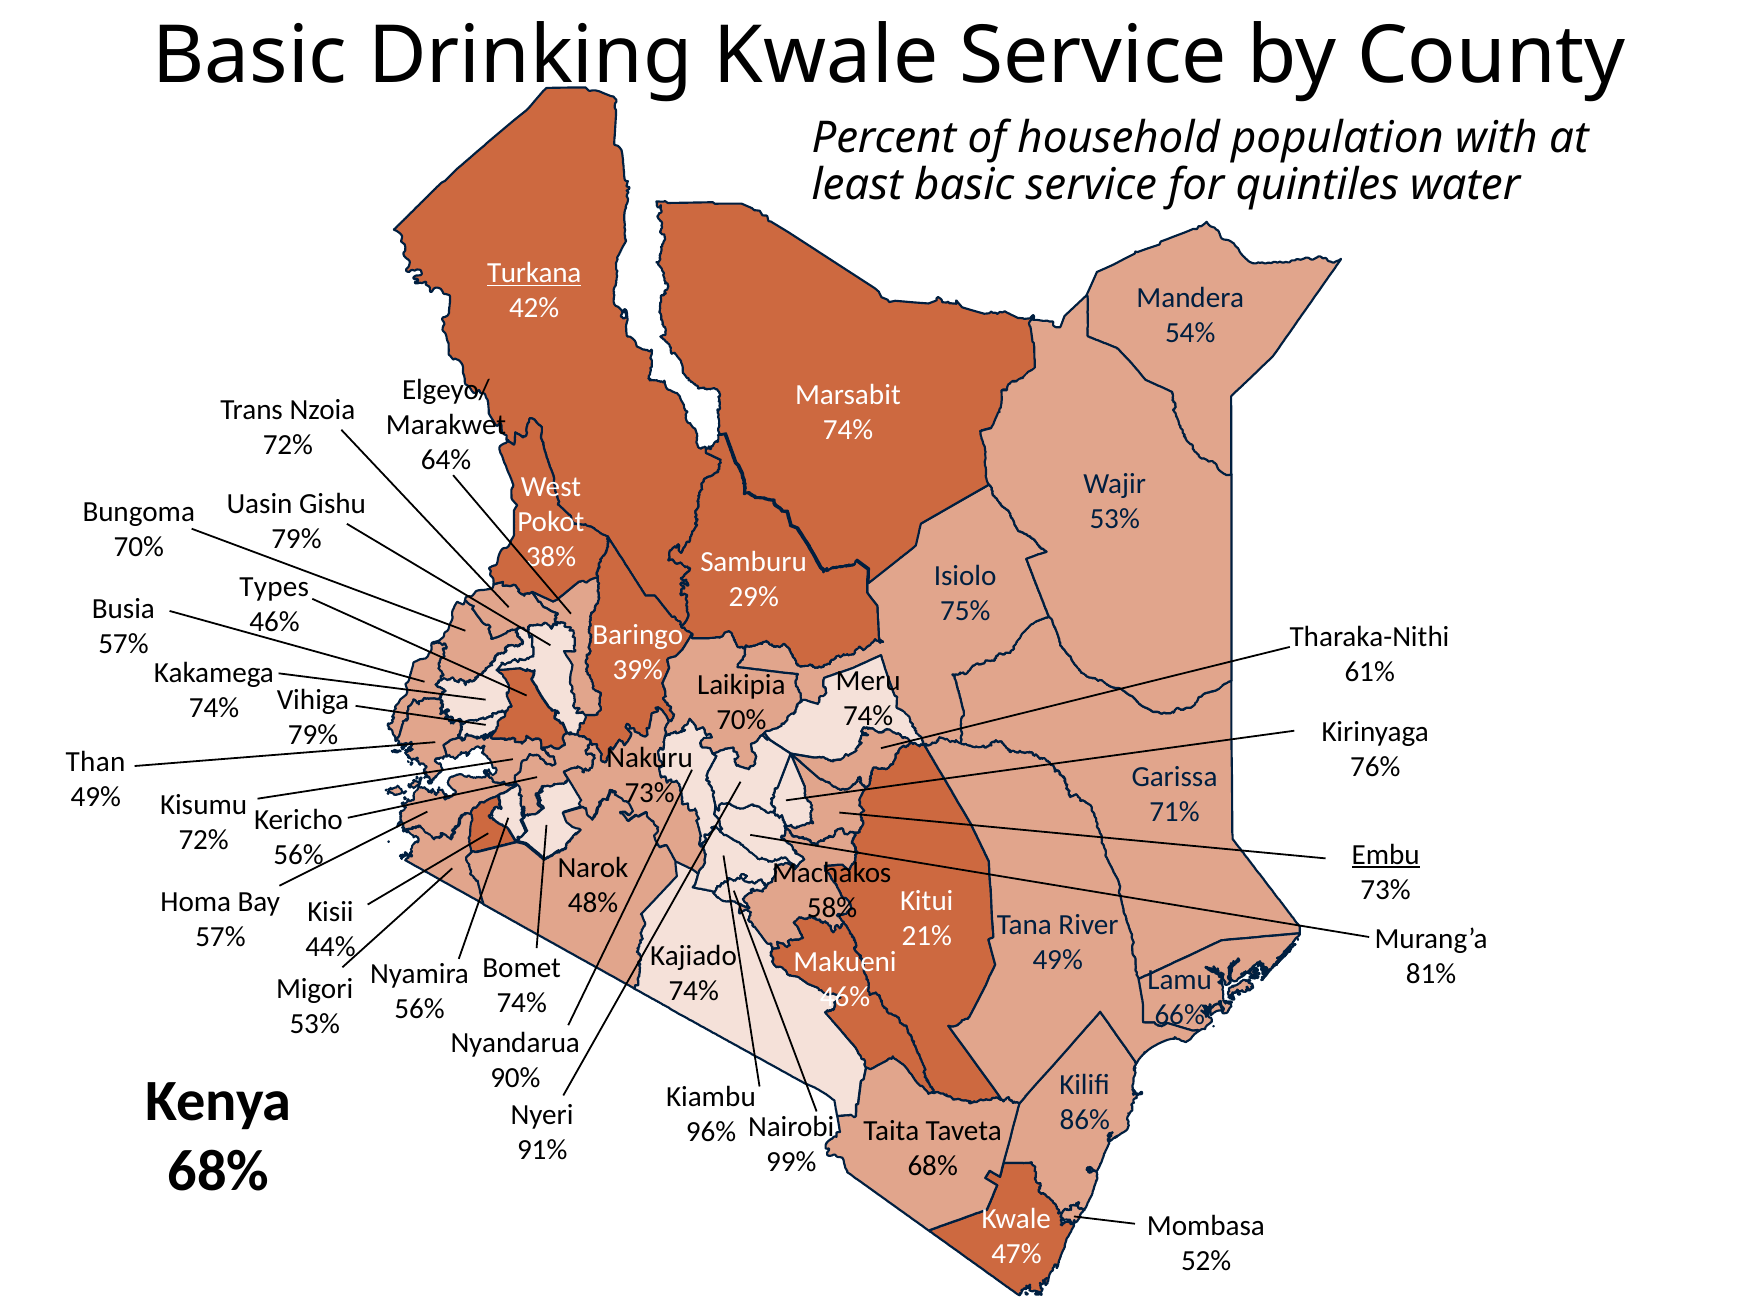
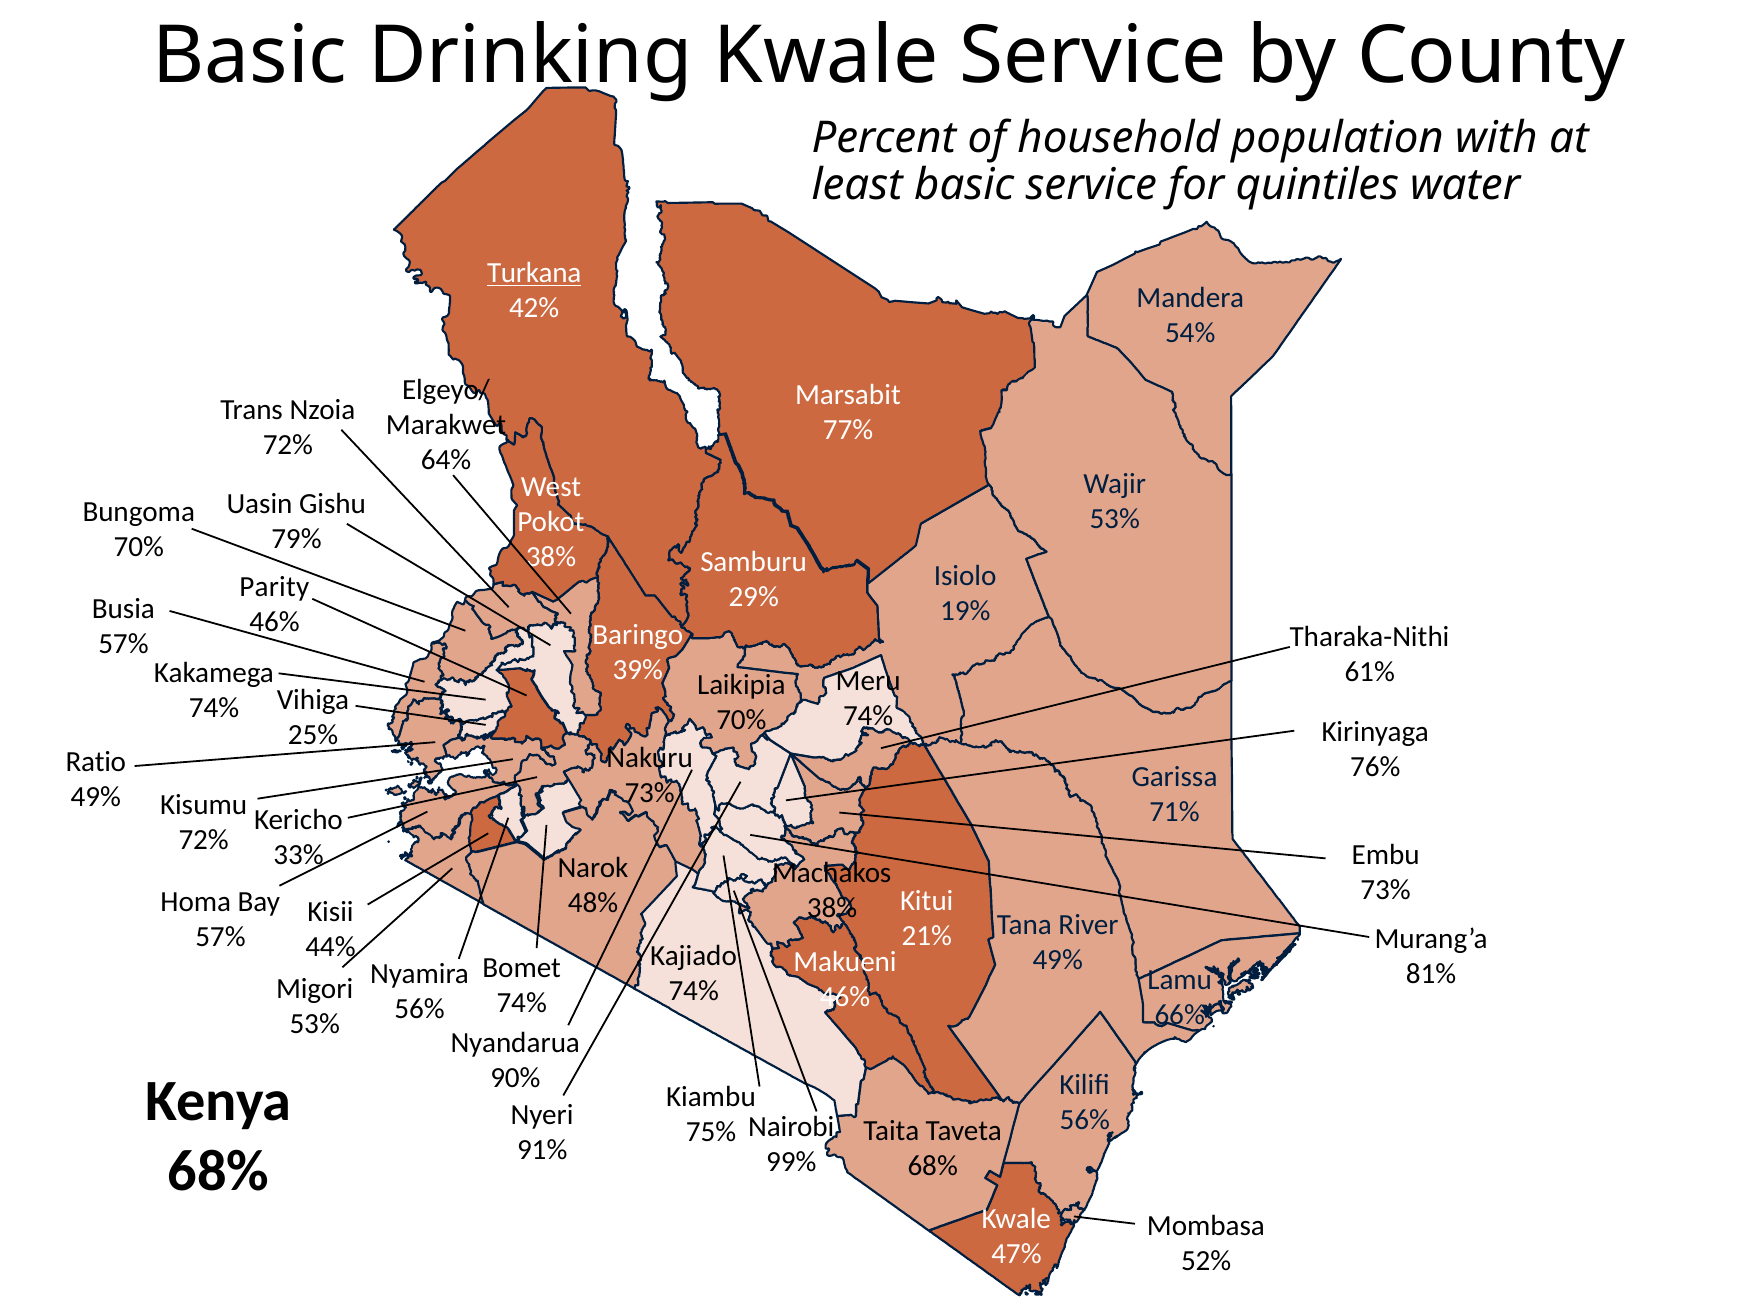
74%: 74% -> 77% (848, 430)
Types: Types -> Parity (274, 587)
75%: 75% -> 19% (965, 611)
79%: 79% -> 25% (313, 735)
Than: Than -> Ratio (96, 762)
Embu underline: present -> none (1386, 855)
56%: 56% -> 33% (299, 855)
58%: 58% -> 38% (832, 908)
86%: 86% -> 56% (1085, 1120)
96%: 96% -> 75% (711, 1132)
